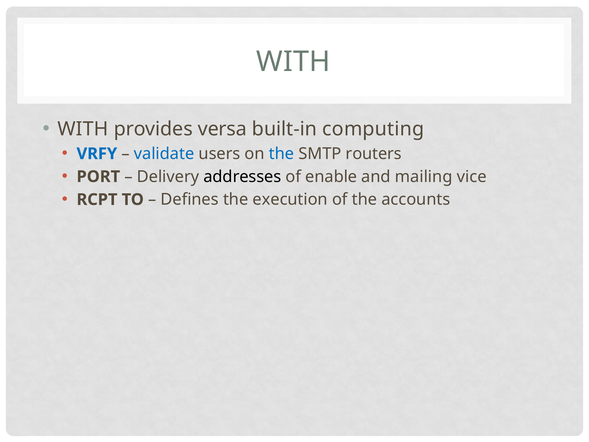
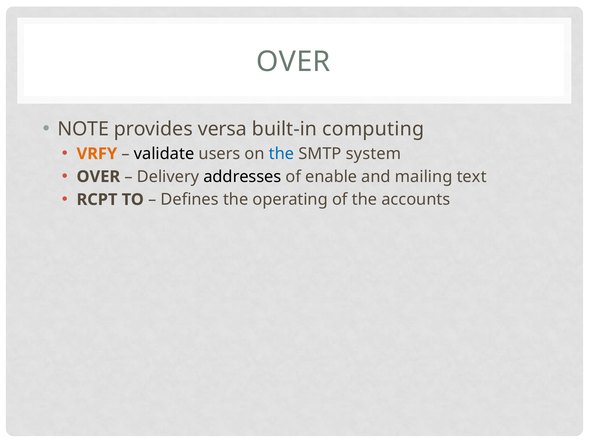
WITH: WITH -> OVER (293, 62)
WITH: WITH -> NOTE (83, 129)
VRFY colour: blue -> orange (97, 154)
validate colour: blue -> black (164, 154)
routers: routers -> system (374, 154)
PORT: PORT -> OVER (98, 177)
vice: vice -> text (472, 177)
execution: execution -> operating (290, 199)
